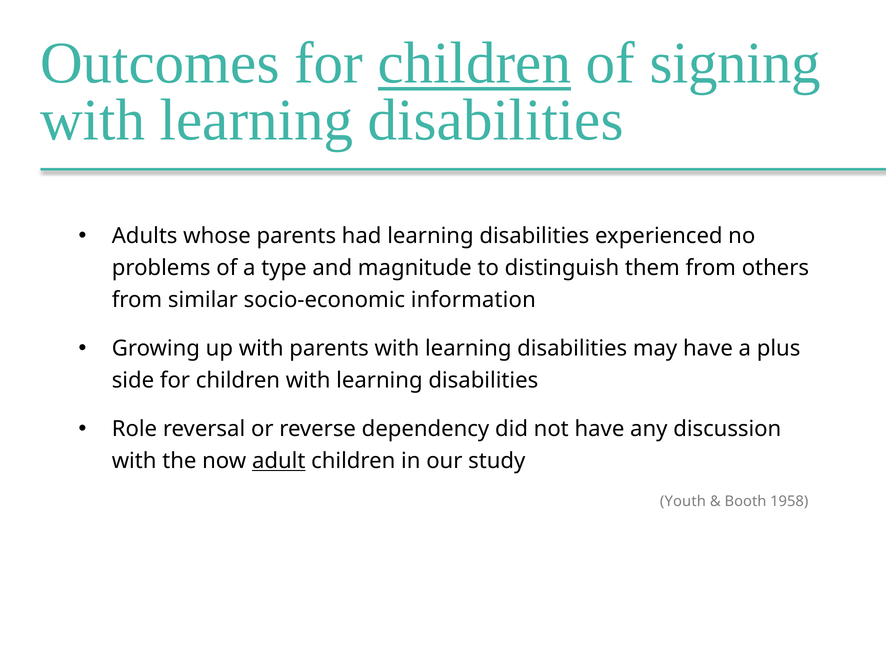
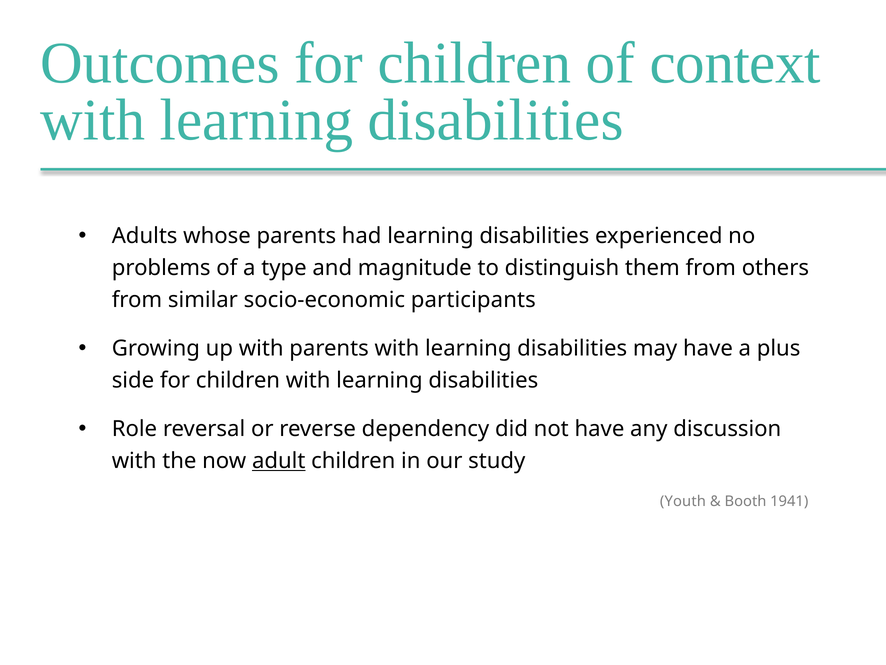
children underline: present -> none (474, 63)
signing: signing -> context (735, 63)
information: information -> participants (473, 300)
1958: 1958 -> 1941 (789, 501)
